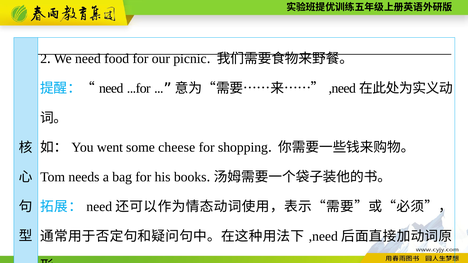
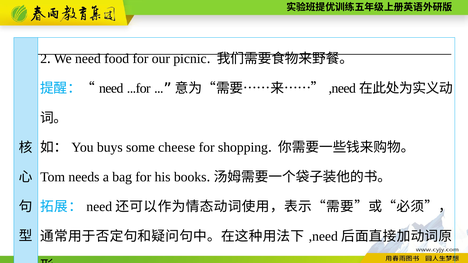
went: went -> buys (110, 148)
